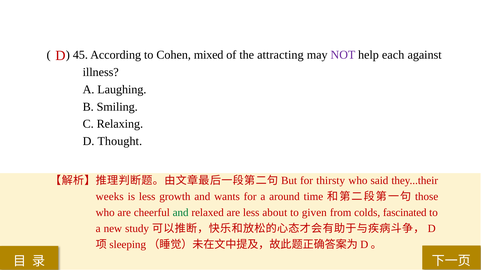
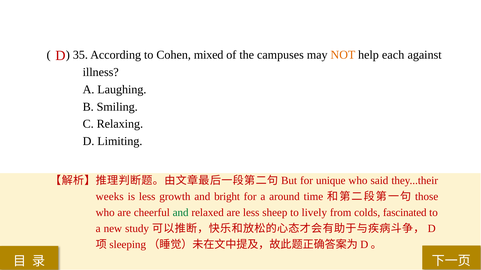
45: 45 -> 35 (80, 55)
attracting: attracting -> campuses (280, 55)
NOT colour: purple -> orange (343, 55)
Thought: Thought -> Limiting (120, 142)
thirsty: thirsty -> unique (331, 181)
wants: wants -> bright (227, 197)
about: about -> sheep (275, 213)
given: given -> lively (314, 213)
